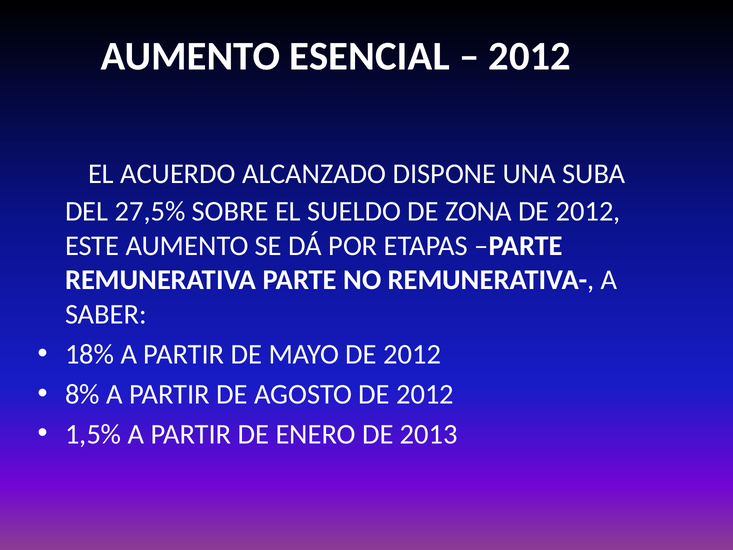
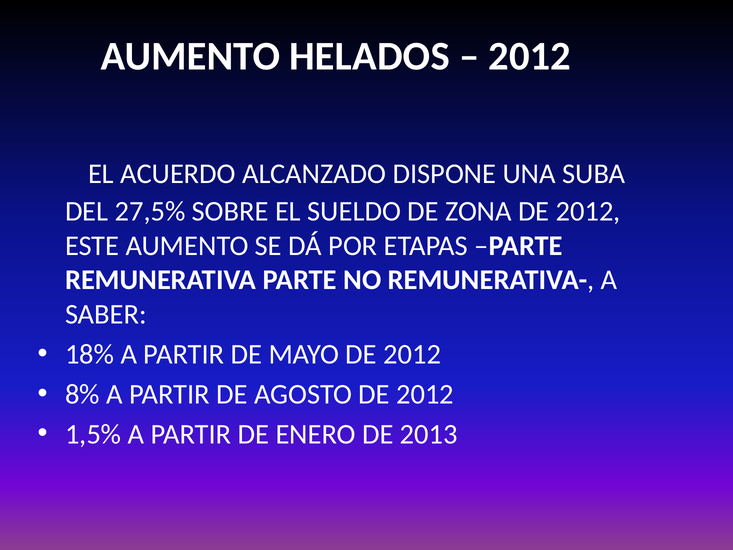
ESENCIAL: ESENCIAL -> HELADOS (369, 56)
